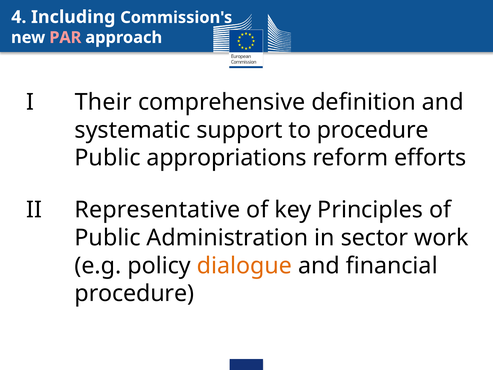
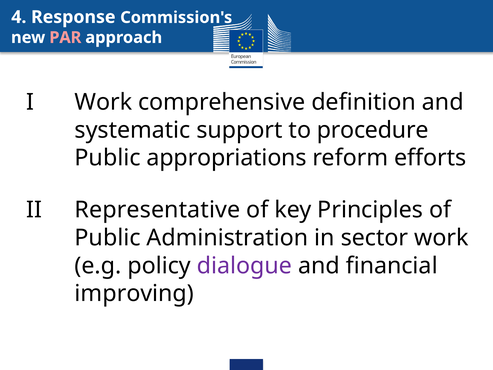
Including: Including -> Response (73, 17)
I Their: Their -> Work (103, 102)
dialogue colour: orange -> purple (244, 265)
procedure: procedure -> improving (134, 293)
